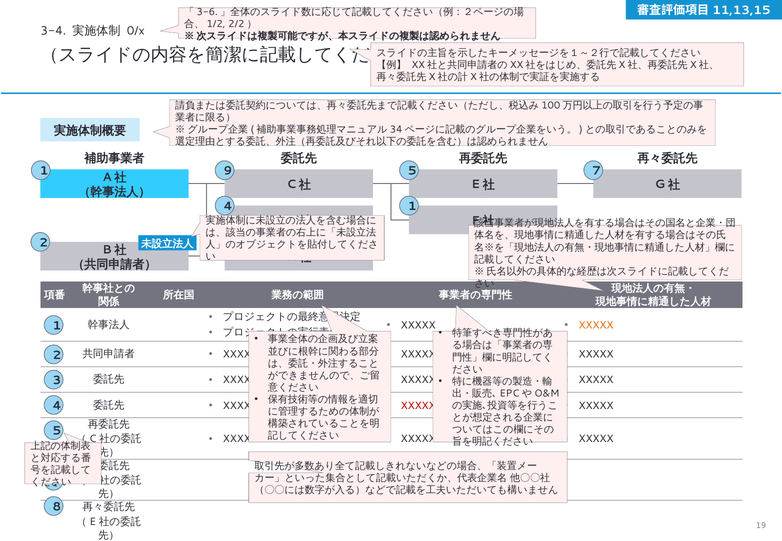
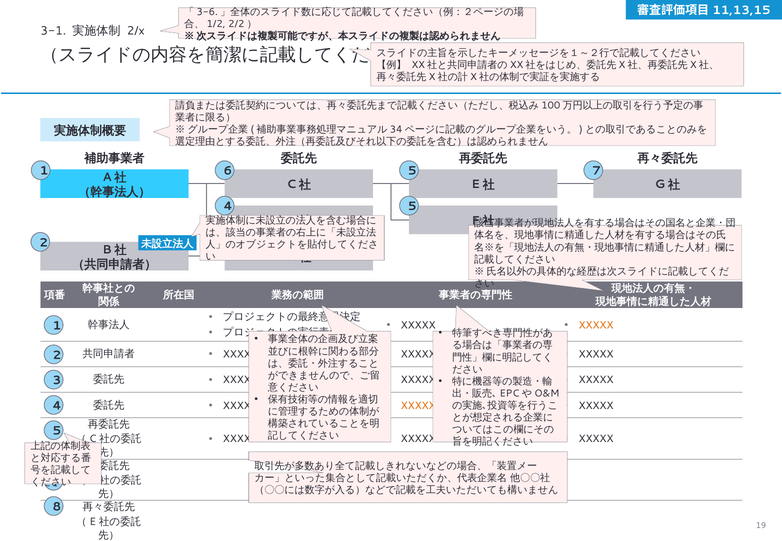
3-4: 3-4 -> 3-1 (53, 31)
0/x: 0/x -> 2/x (136, 31)
1 9: 9 -> 6 (228, 171)
1: 1 -> 5 (412, 207)
XXXXX colour: red -> orange (418, 406)
